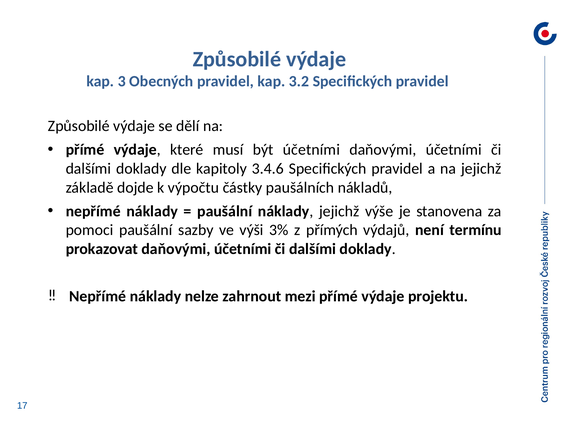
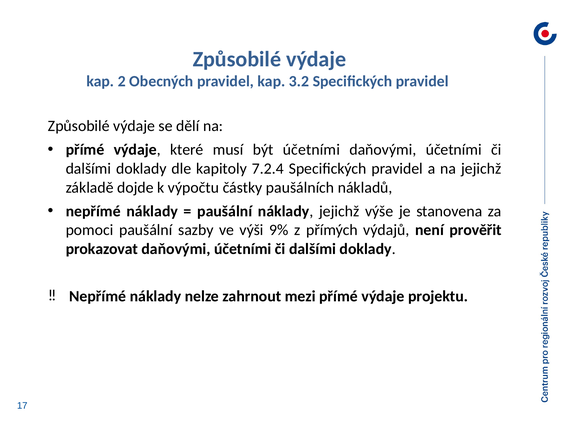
3: 3 -> 2 (122, 81)
3.4.6: 3.4.6 -> 7.2.4 (268, 169)
3%: 3% -> 9% (279, 230)
termínu: termínu -> prověřit (476, 230)
